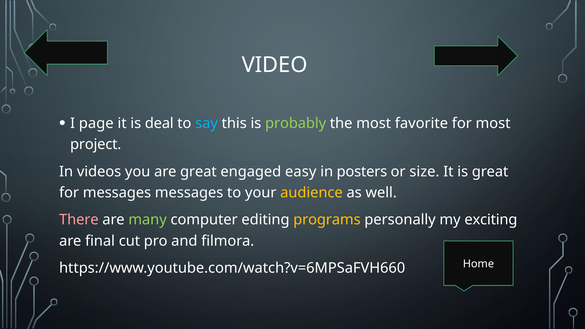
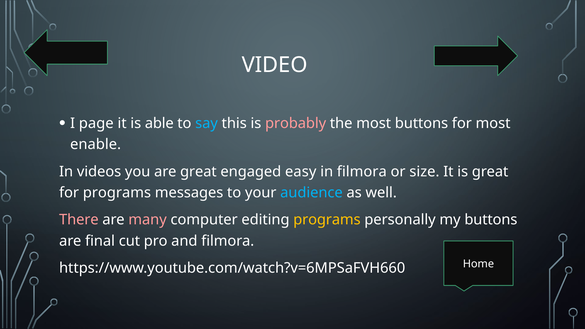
deal: deal -> able (159, 123)
probably colour: light green -> pink (296, 123)
most favorite: favorite -> buttons (422, 123)
project: project -> enable (96, 145)
in posters: posters -> filmora (362, 172)
for messages: messages -> programs (117, 193)
audience colour: yellow -> light blue (311, 193)
many colour: light green -> pink (148, 220)
my exciting: exciting -> buttons (491, 220)
